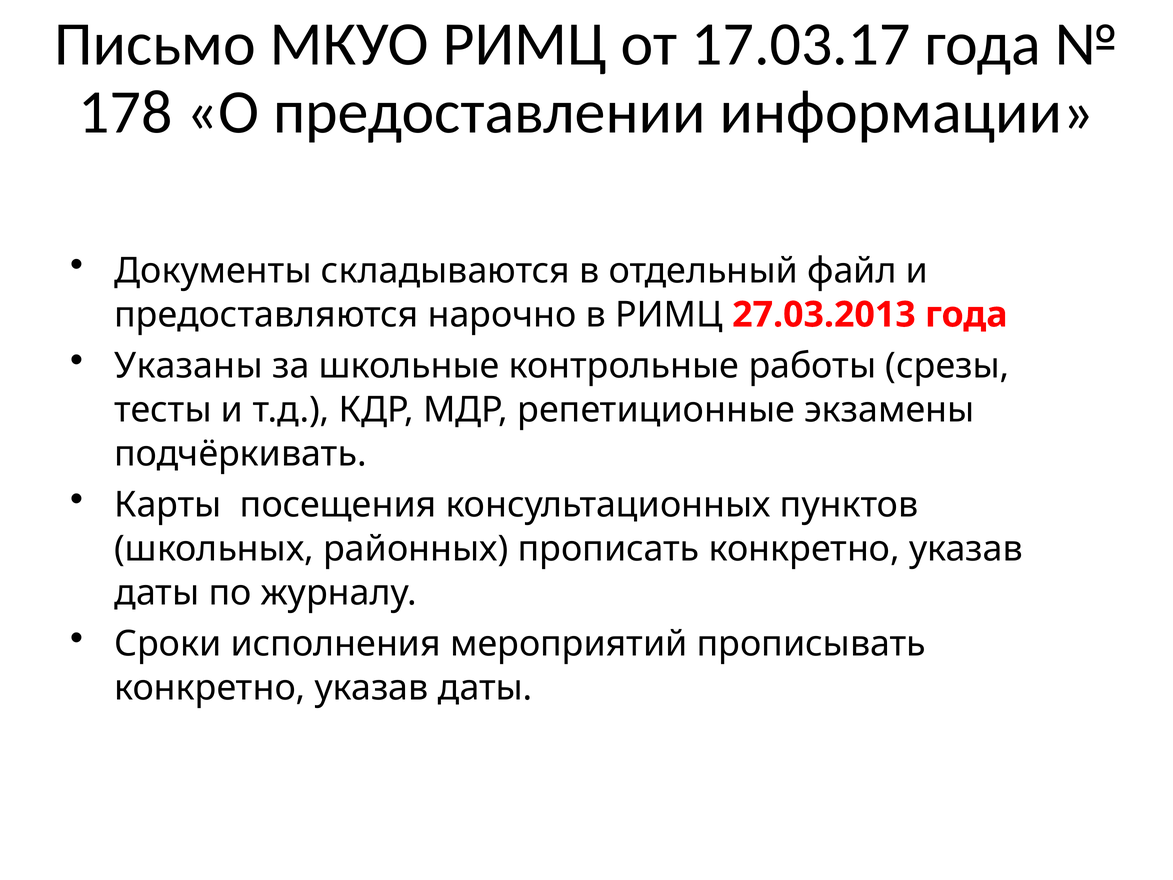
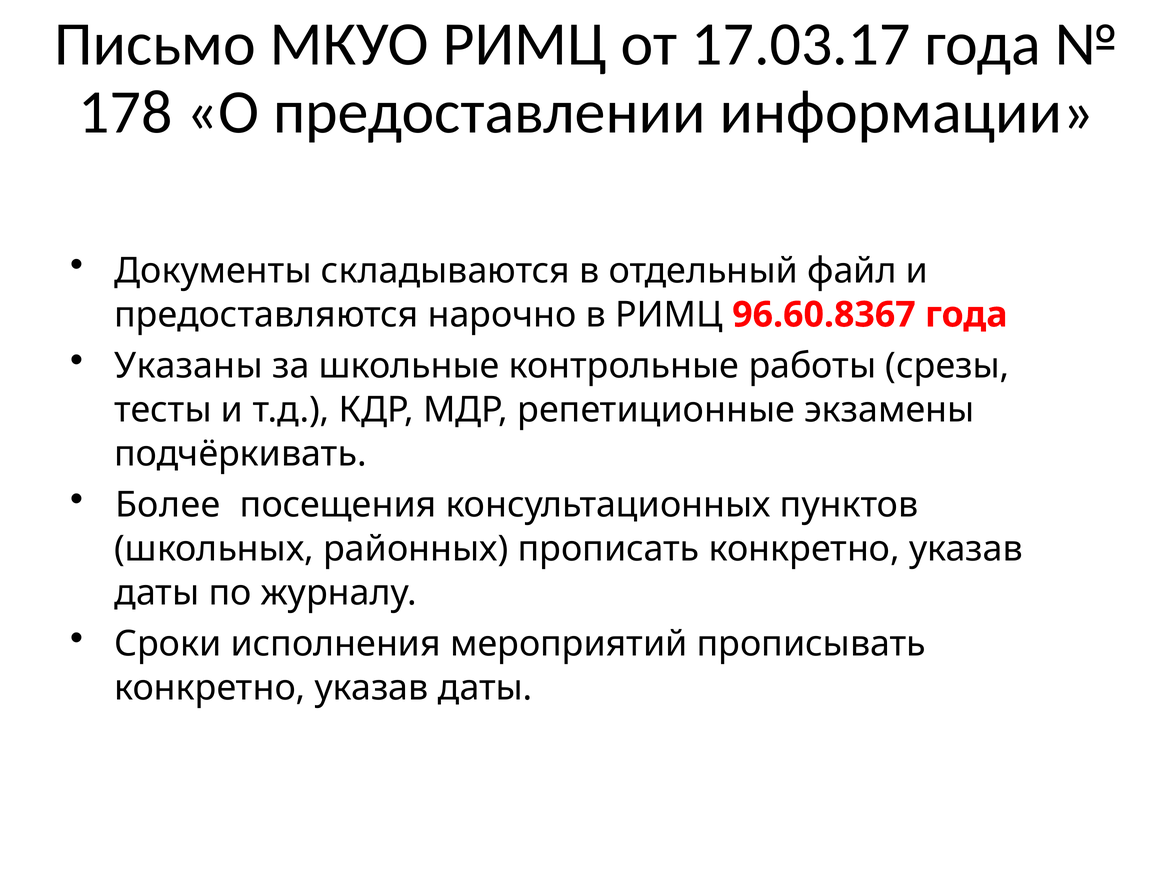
27.03.2013: 27.03.2013 -> 96.60.8367 (824, 315)
Карты: Карты -> Более (168, 505)
